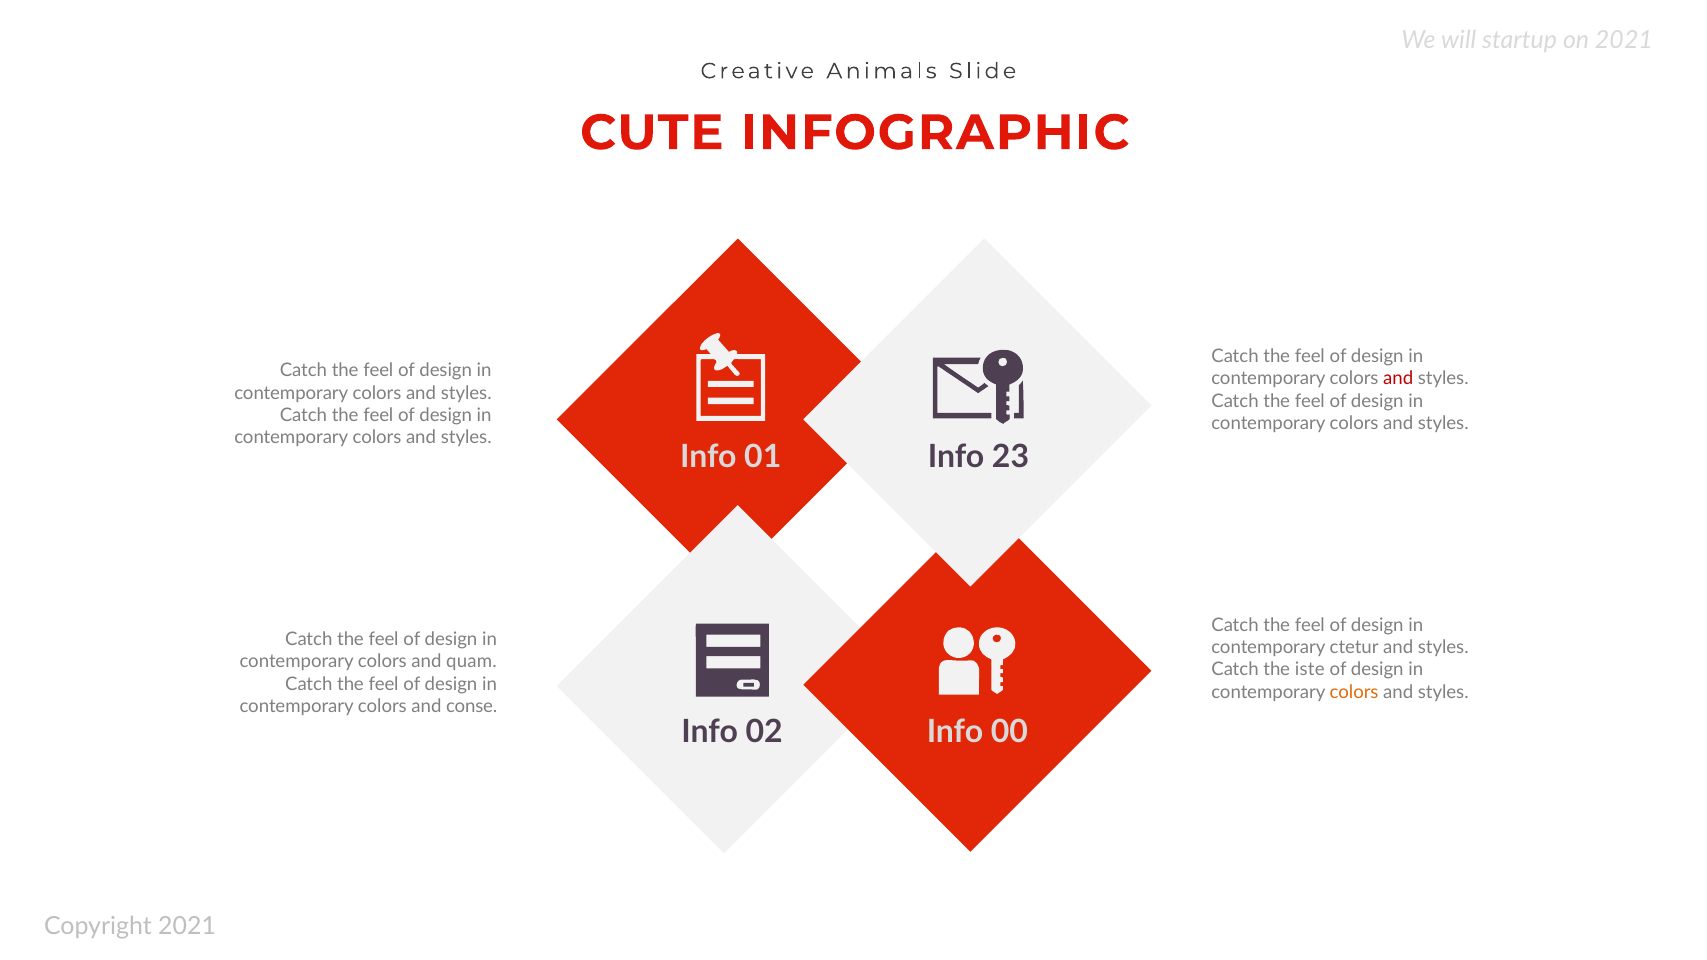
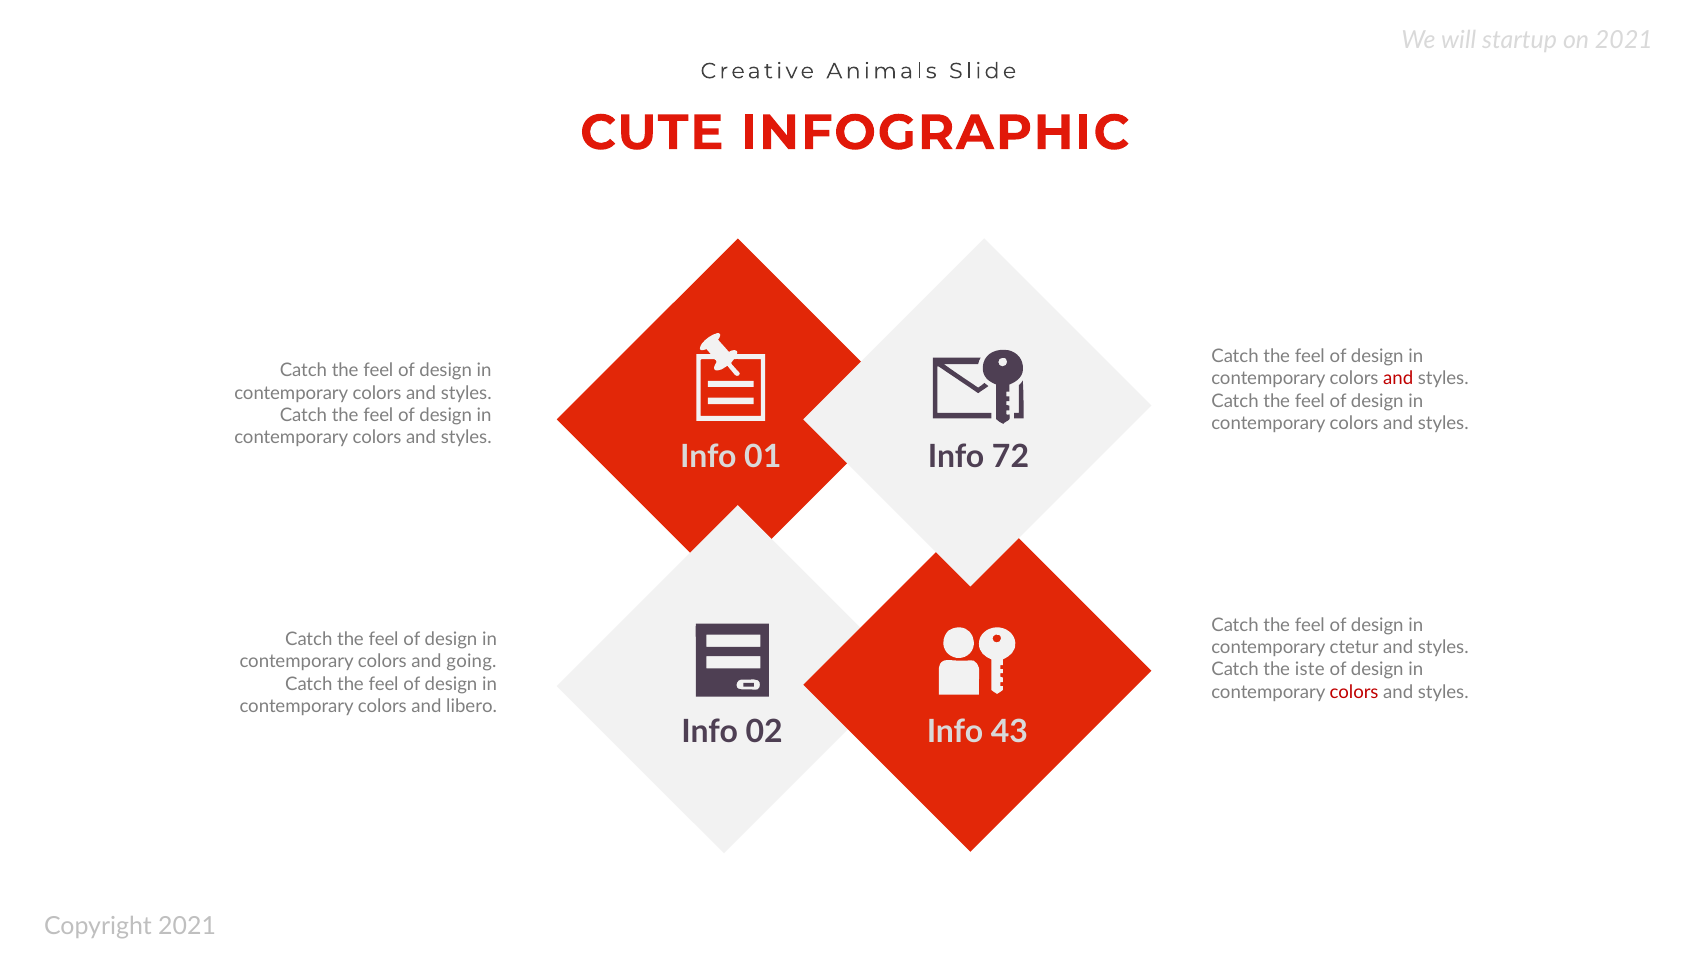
23: 23 -> 72 (1011, 457)
quam: quam -> going (471, 662)
colors colour: orange -> red (1354, 692)
conse: conse -> libero (472, 707)
00: 00 -> 43 (1009, 732)
